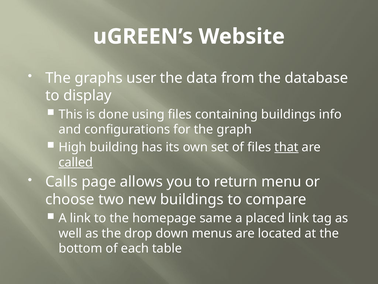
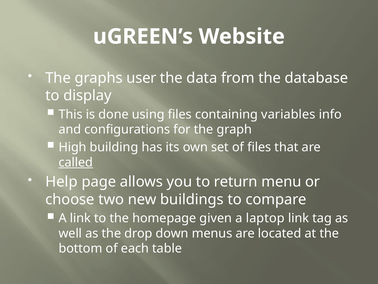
containing buildings: buildings -> variables (288, 114)
that underline: present -> none (286, 147)
Calls: Calls -> Help (61, 181)
same: same -> given (216, 218)
placed: placed -> laptop (265, 218)
